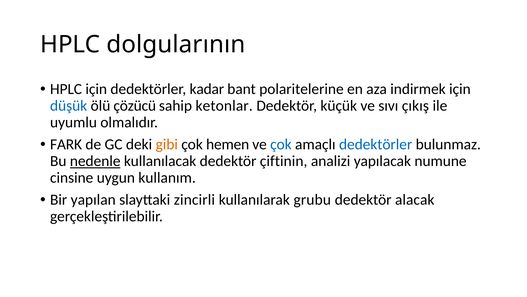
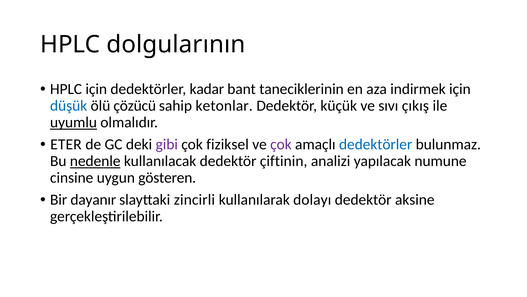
polaritelerine: polaritelerine -> taneciklerinin (301, 89)
uyumlu underline: none -> present (73, 122)
FARK: FARK -> ETER (66, 144)
gibi colour: orange -> purple (167, 144)
hemen: hemen -> fiziksel (228, 144)
çok colour: blue -> purple (281, 144)
kullanım: kullanım -> gösteren (167, 177)
yapılan: yapılan -> dayanır (93, 199)
grubu: grubu -> dolayı (312, 199)
alacak: alacak -> aksine (415, 199)
